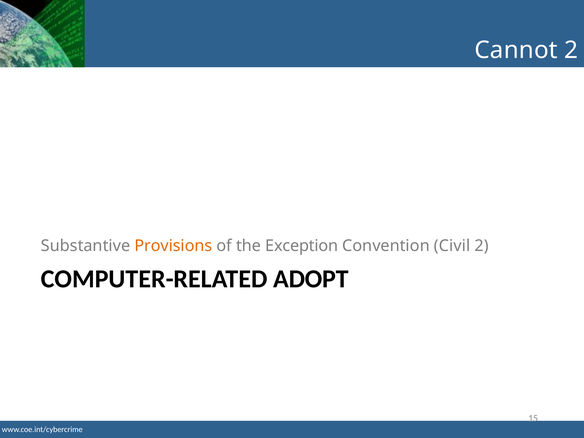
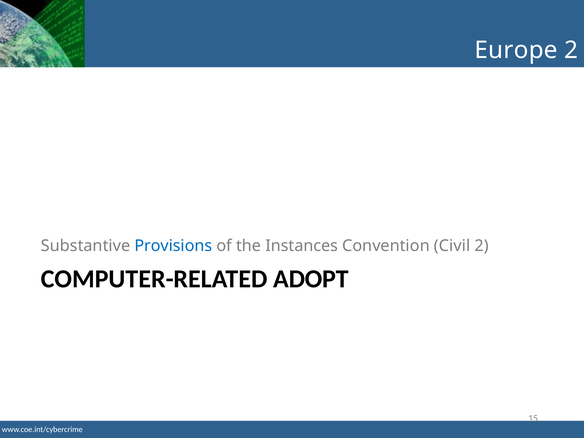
Cannot: Cannot -> Europe (516, 50)
Provisions colour: orange -> blue (173, 246)
Exception: Exception -> Instances (302, 246)
